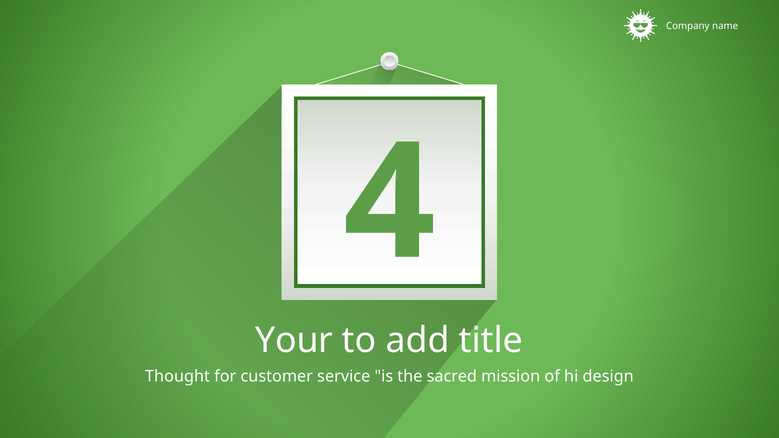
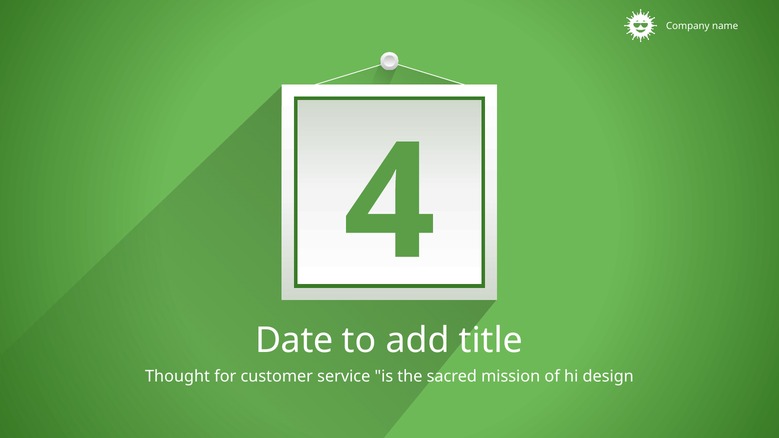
Your: Your -> Date (294, 341)
